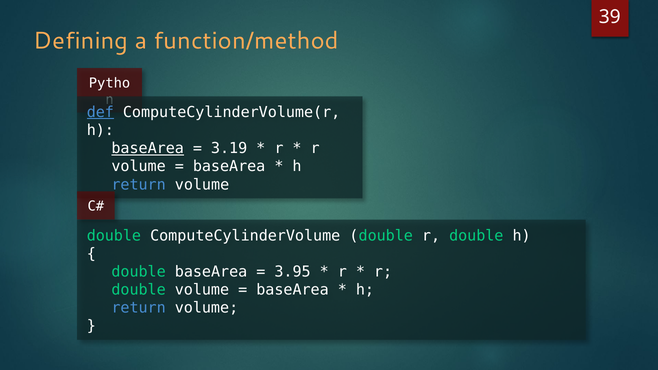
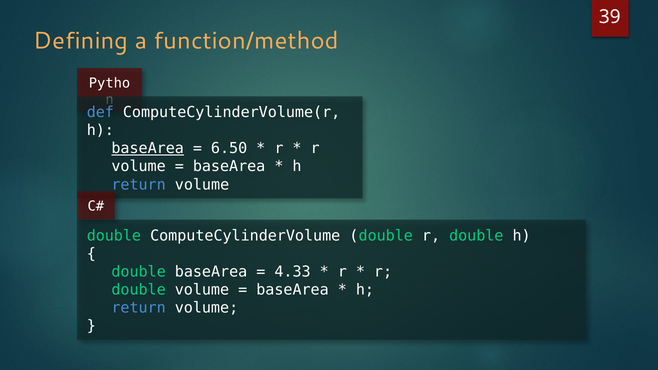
def underline: present -> none (100, 112)
3.19: 3.19 -> 6.50 (229, 148)
3.95: 3.95 -> 4.33 (293, 272)
